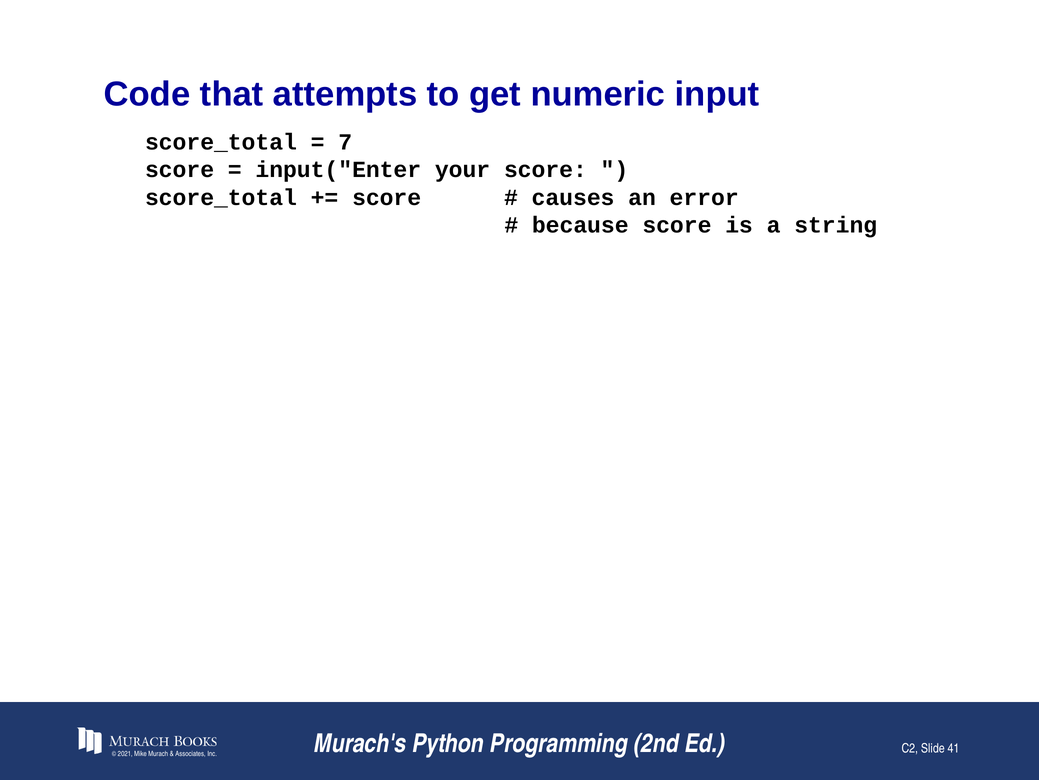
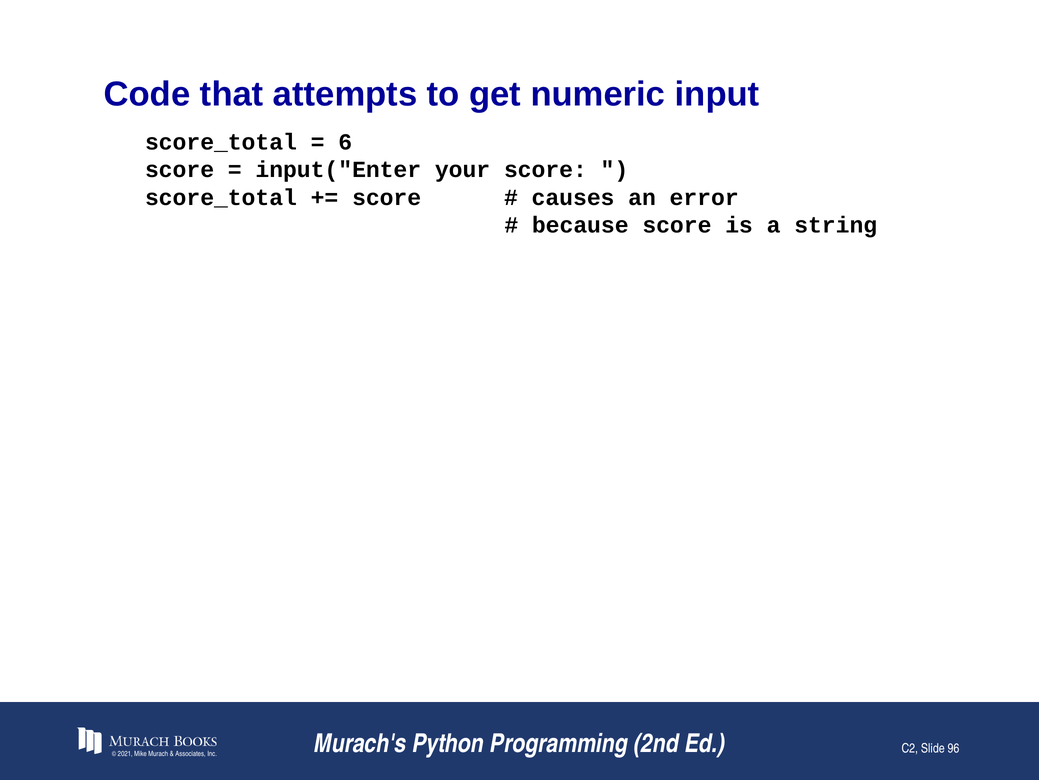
7: 7 -> 6 (345, 142)
41: 41 -> 96 (954, 748)
